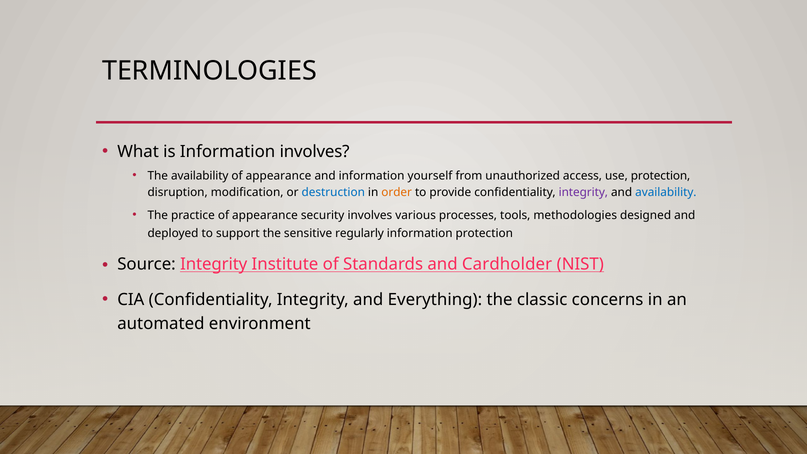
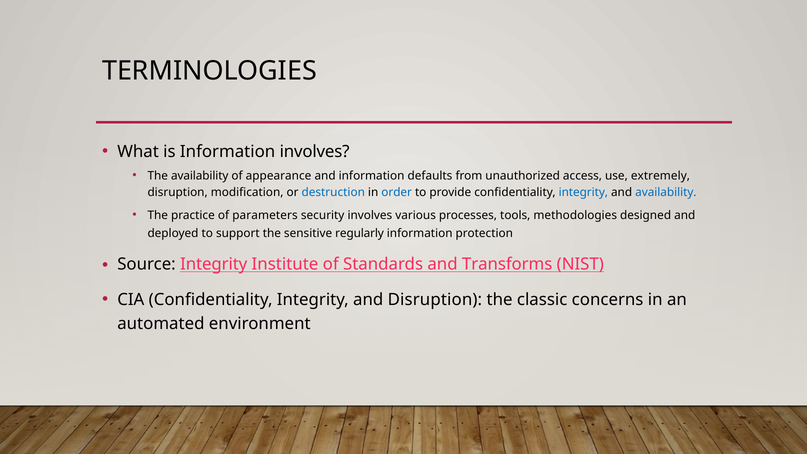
yourself: yourself -> defaults (430, 176)
use protection: protection -> extremely (660, 176)
order colour: orange -> blue (397, 193)
integrity colour: purple -> blue (583, 193)
practice of appearance: appearance -> parameters (265, 215)
Cardholder: Cardholder -> Transforms (507, 264)
and Everything: Everything -> Disruption (435, 300)
